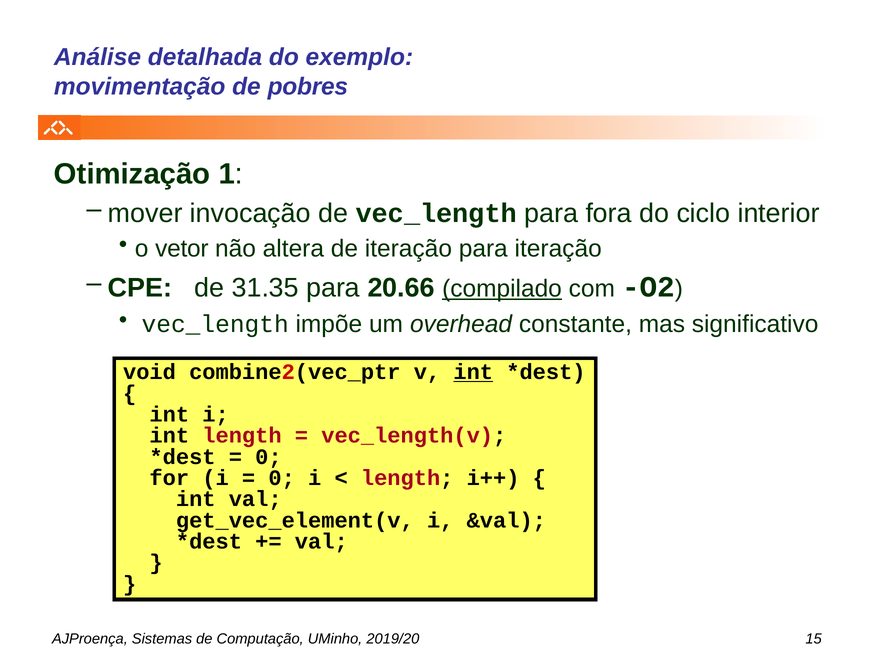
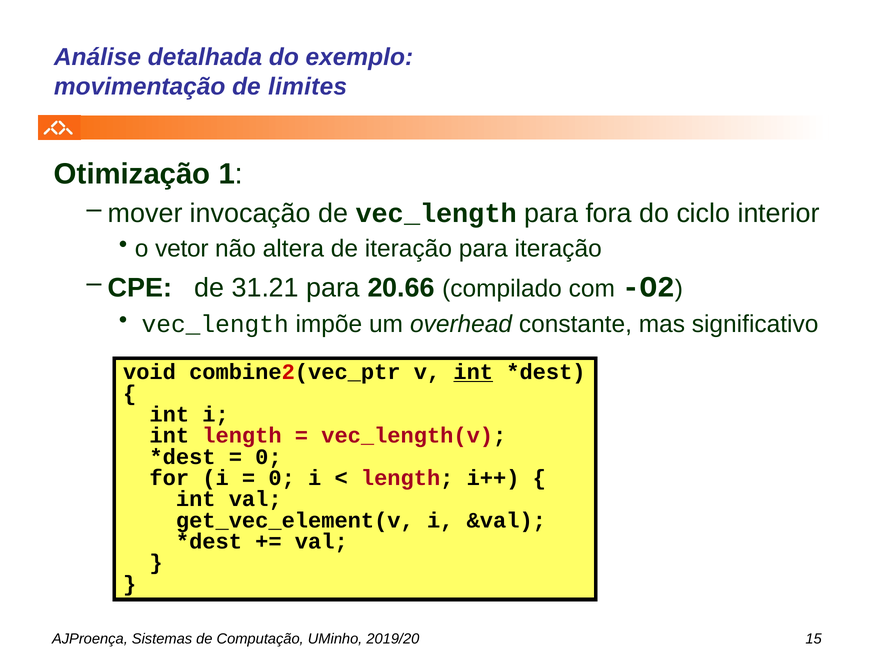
pobres: pobres -> limites (308, 87)
31.35: 31.35 -> 31.21 (265, 288)
compilado underline: present -> none (502, 289)
